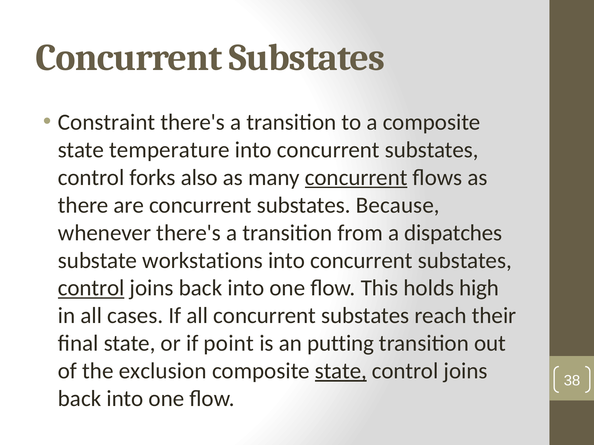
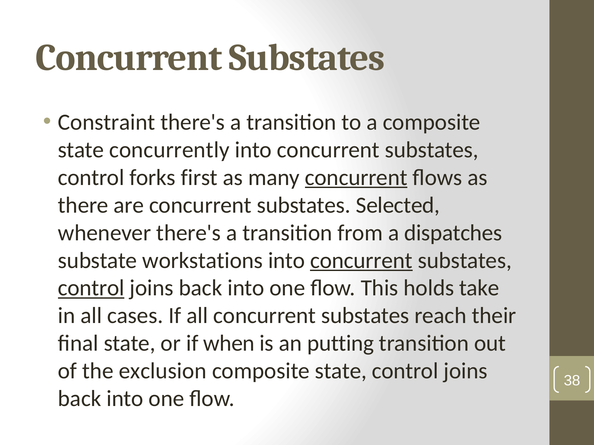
temperature: temperature -> concurrently (169, 150)
also: also -> first (199, 178)
Because: Because -> Selected (398, 205)
concurrent underline: none -> present (361, 261)
high: high -> take (479, 288)
point: point -> when (229, 344)
state underline: present -> none (341, 371)
